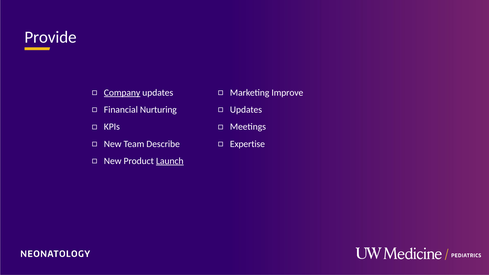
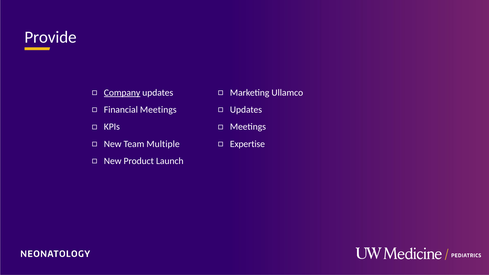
Improve: Improve -> Ullamco (287, 93)
Financial Nurturing: Nurturing -> Meetings (158, 110)
Describe: Describe -> Multiple (163, 144)
Launch underline: present -> none (170, 161)
